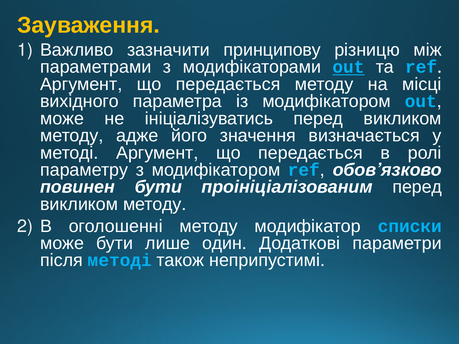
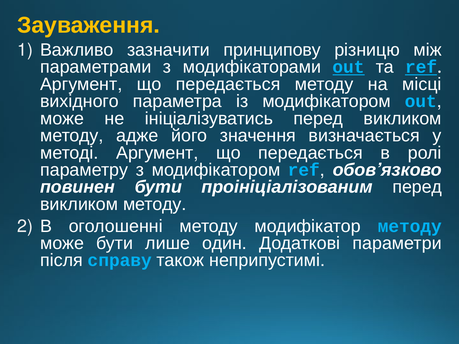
ref underline: none -> present (421, 67)
модифікатор списки: списки -> методу (410, 226)
після методі: методі -> справу (120, 261)
